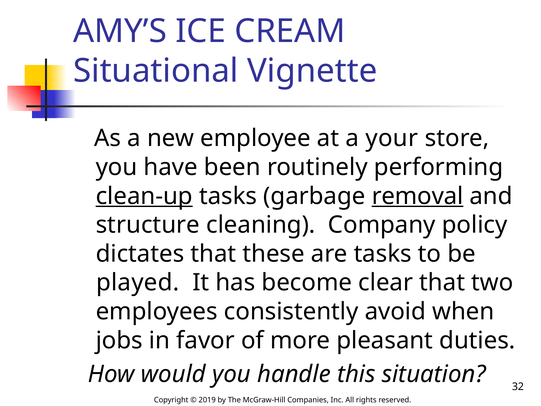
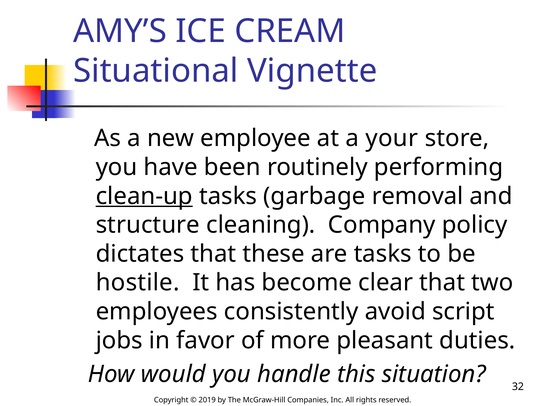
removal underline: present -> none (418, 196)
played: played -> hostile (138, 283)
when: when -> script (463, 311)
